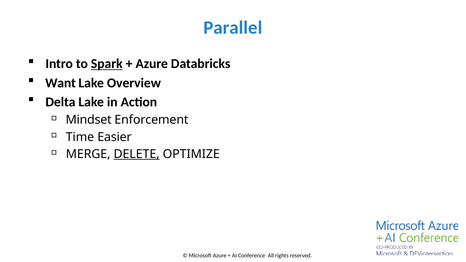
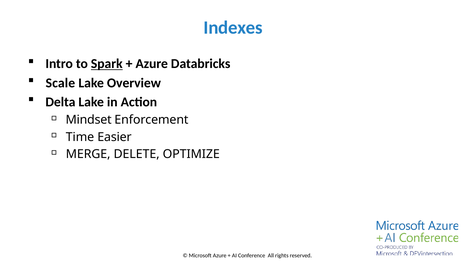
Parallel: Parallel -> Indexes (233, 28)
Want: Want -> Scale (60, 83)
DELETE underline: present -> none (137, 154)
